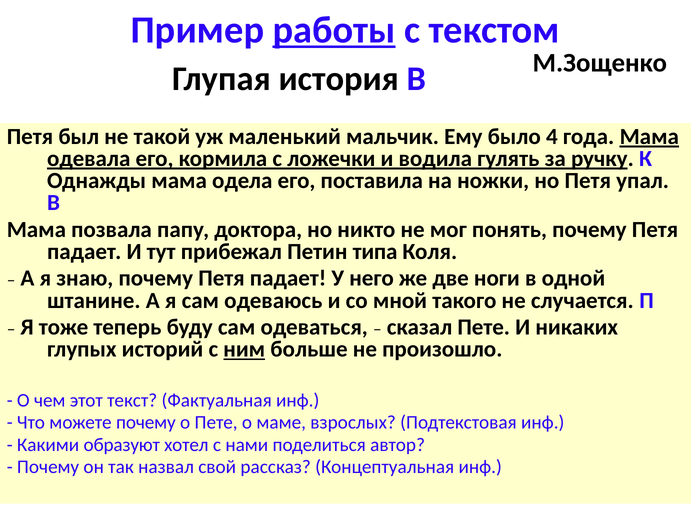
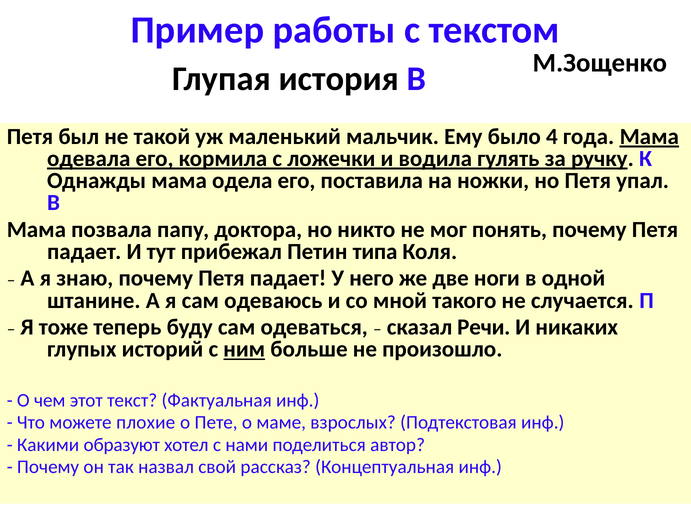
работы underline: present -> none (334, 30)
сказал Пете: Пете -> Речи (484, 327)
можете почему: почему -> плохие (146, 423)
